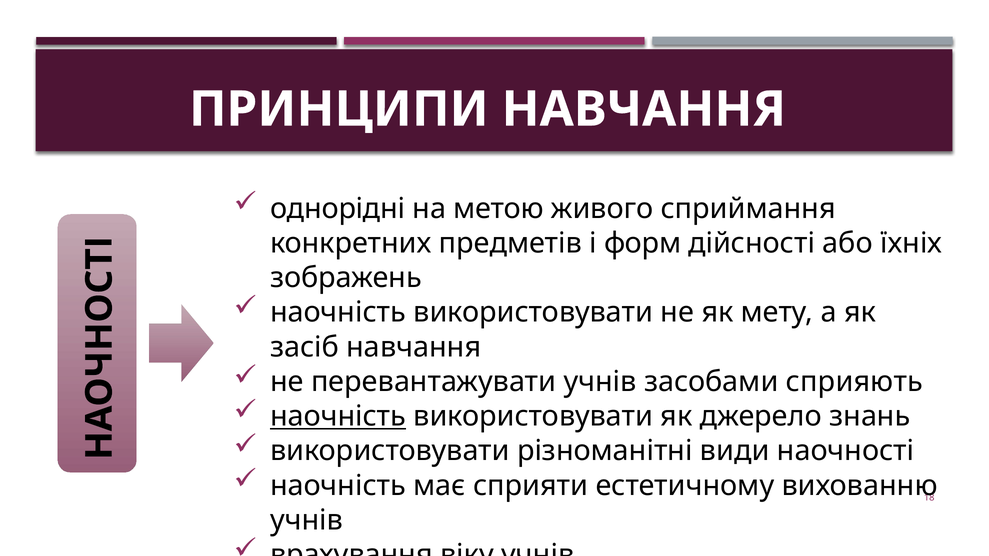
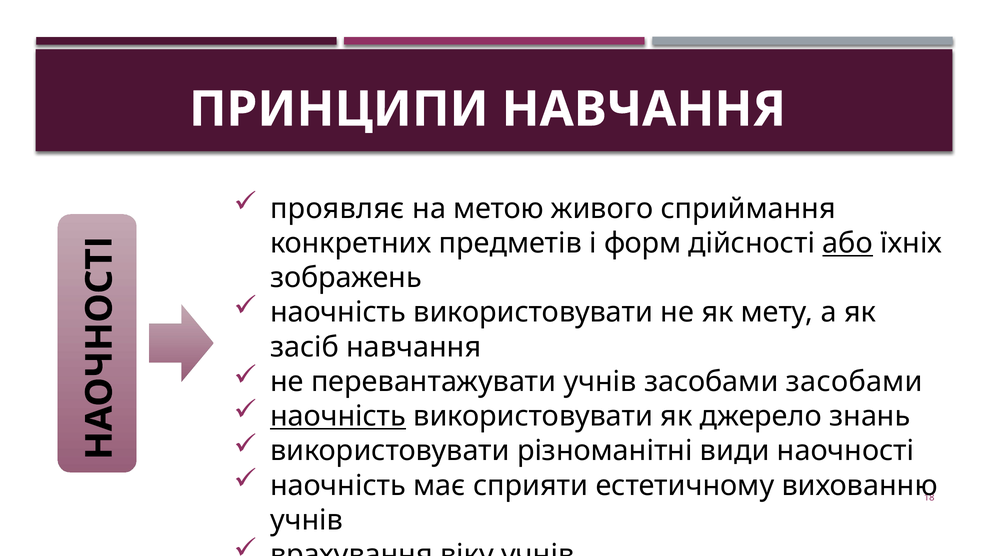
однорідні: однорідні -> проявляє (337, 209)
або underline: none -> present (848, 243)
засобами сприяють: сприяють -> засобами (854, 382)
